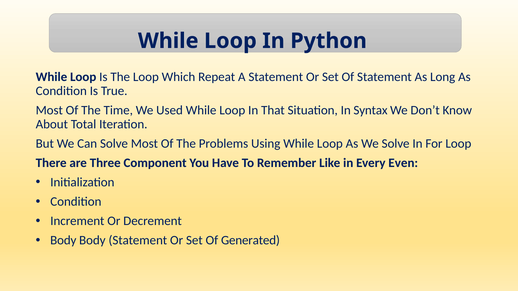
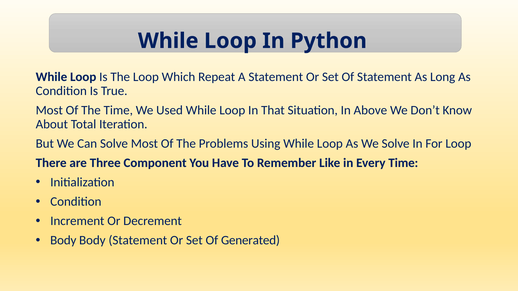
Syntax: Syntax -> Above (370, 110)
Every Even: Even -> Time (403, 163)
